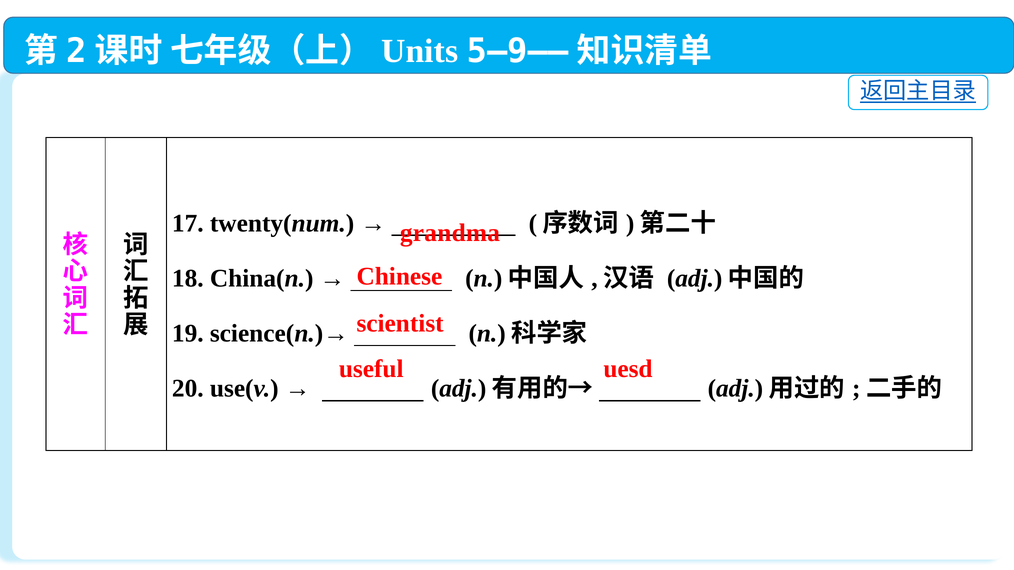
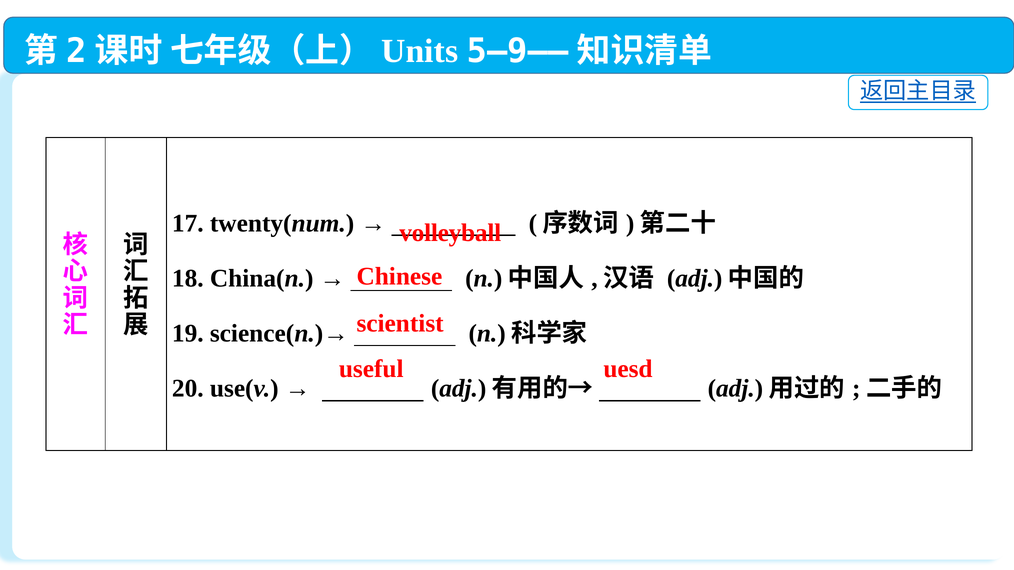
grandma: grandma -> volleyball (450, 233)
